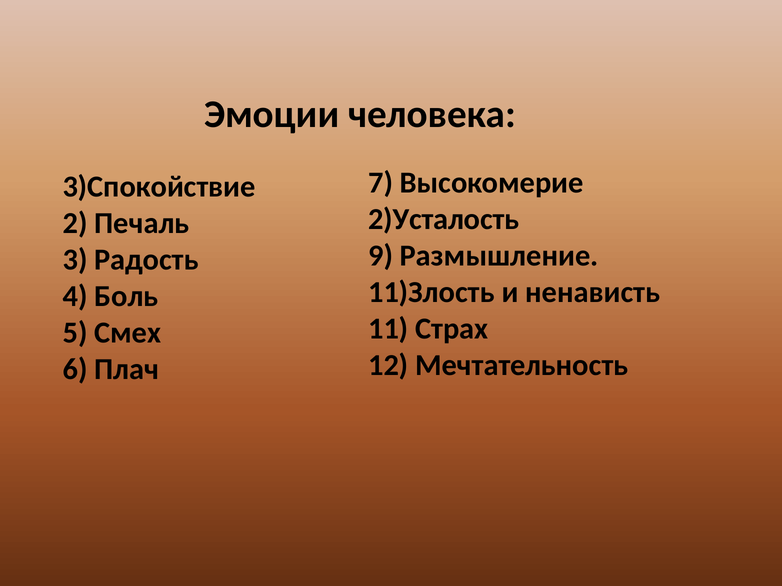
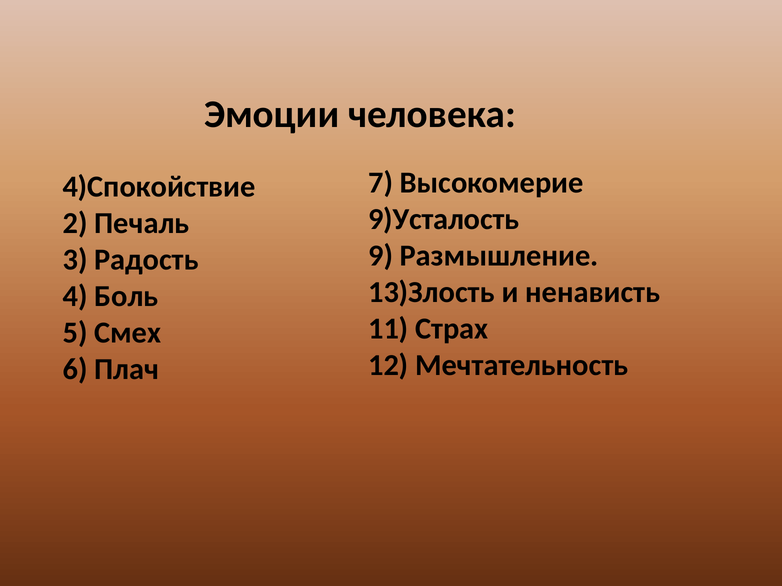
3)Спокойствие: 3)Спокойствие -> 4)Спокойствие (159, 187)
2)Усталость: 2)Усталость -> 9)Усталость (444, 220)
11)Злость: 11)Злость -> 13)Злость (431, 293)
